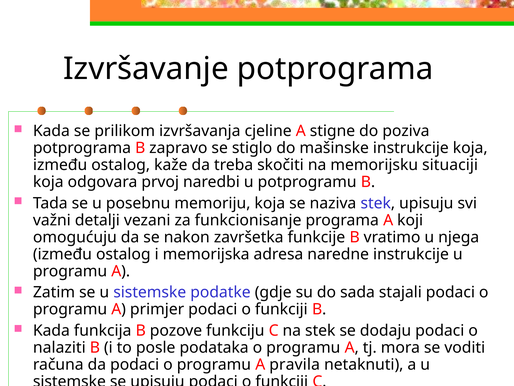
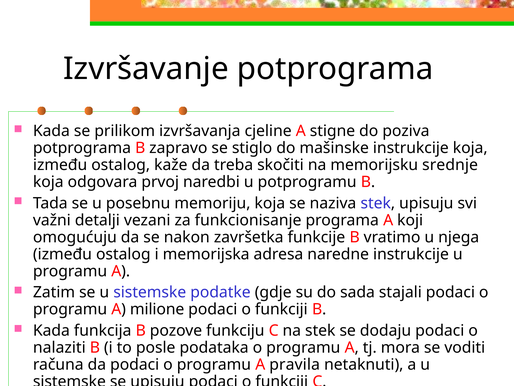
situaciji: situaciji -> srednje (450, 165)
primjer: primjer -> milione (157, 309)
